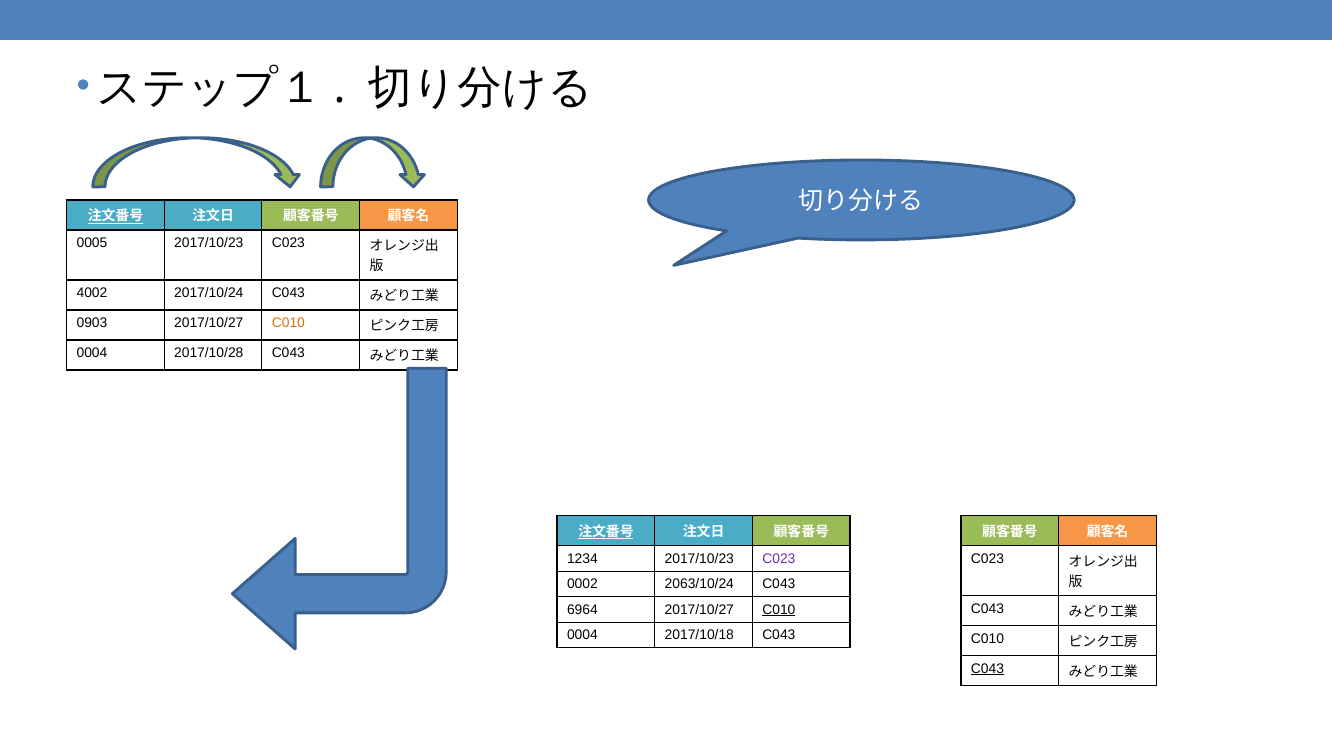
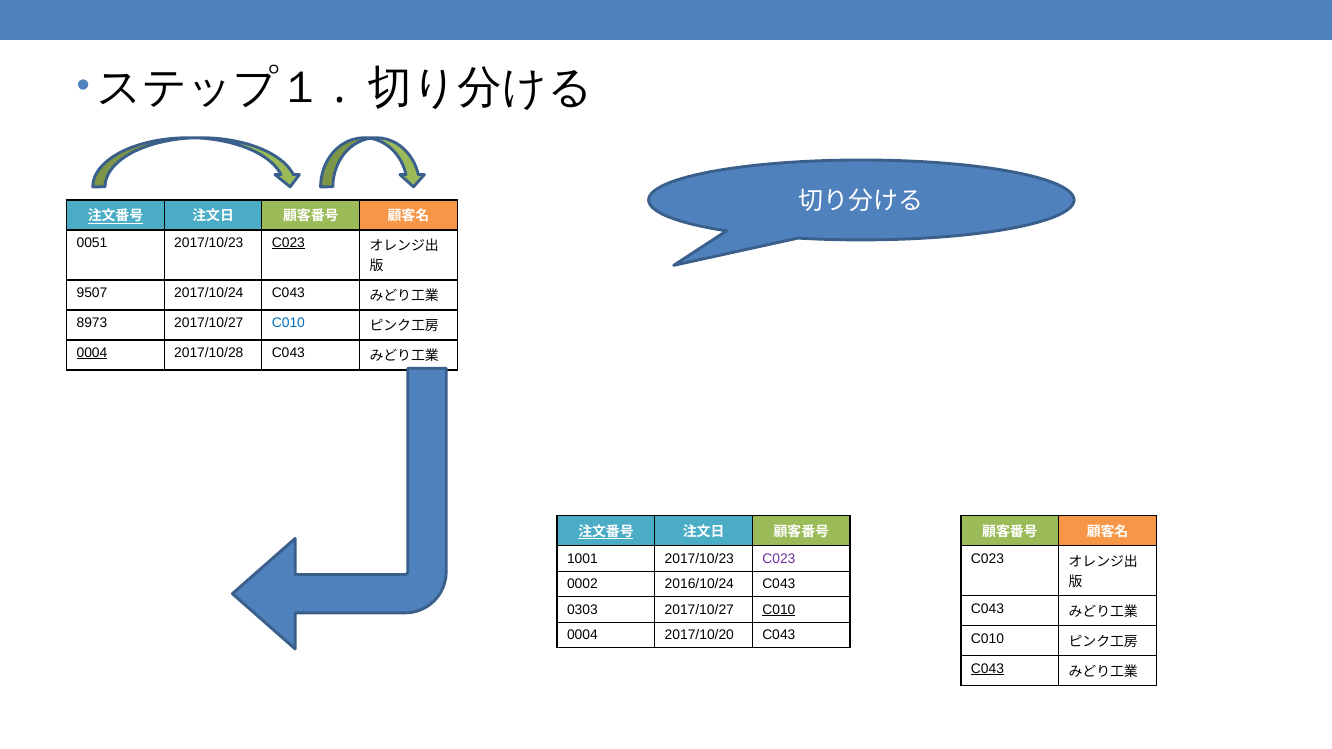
0005: 0005 -> 0051 (92, 243)
C023 underline: none -> present (288, 243)
4002: 4002 -> 9507 (92, 293)
0903: 0903 -> 8973 (92, 323)
C010 colour: orange -> blue (288, 323)
0004 underline: none -> present (92, 353)
1234: 1234 -> 1001 (582, 559)
2063/10/24: 2063/10/24 -> 2016/10/24 (699, 584)
6964: 6964 -> 0303 (582, 610)
2017/10/18: 2017/10/18 -> 2017/10/20 (699, 635)
